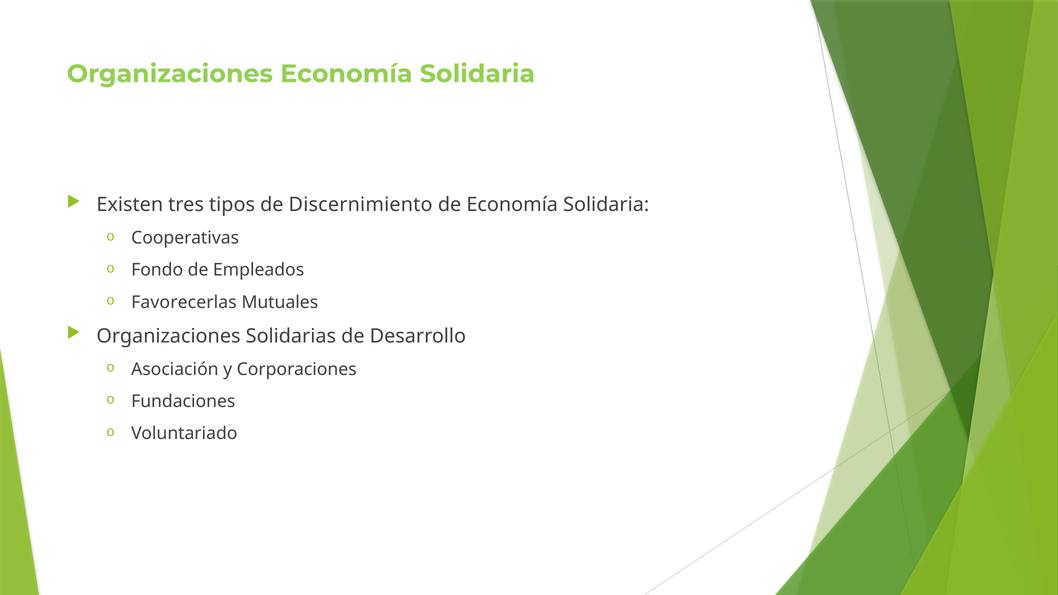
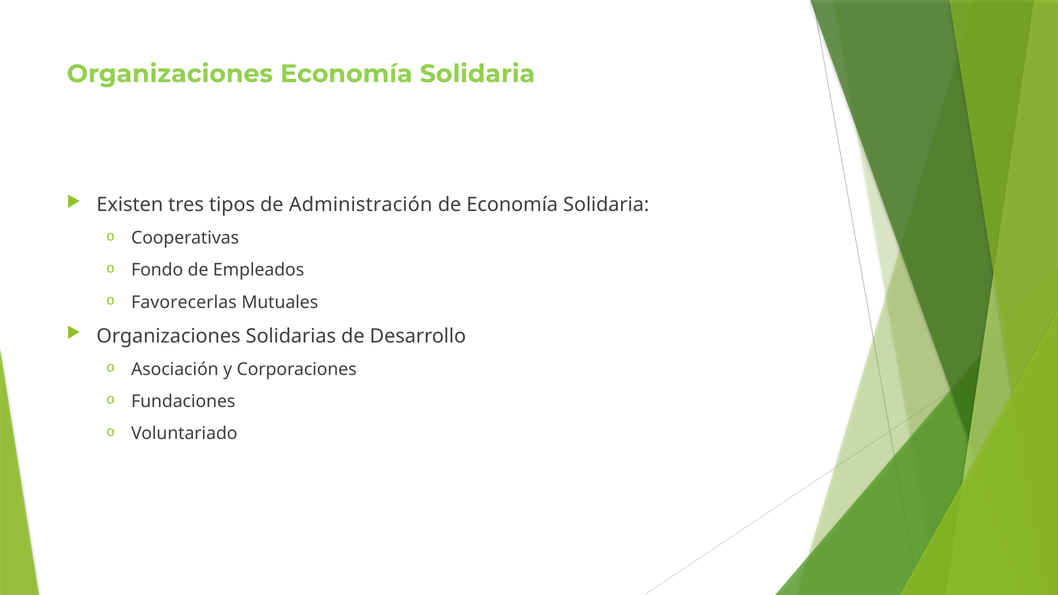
Discernimiento: Discernimiento -> Administración (361, 205)
